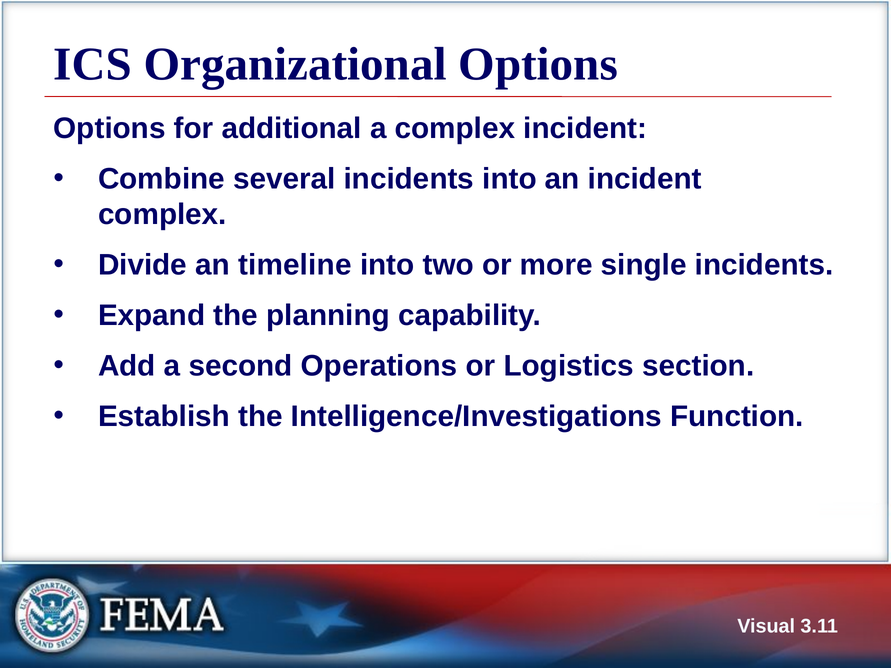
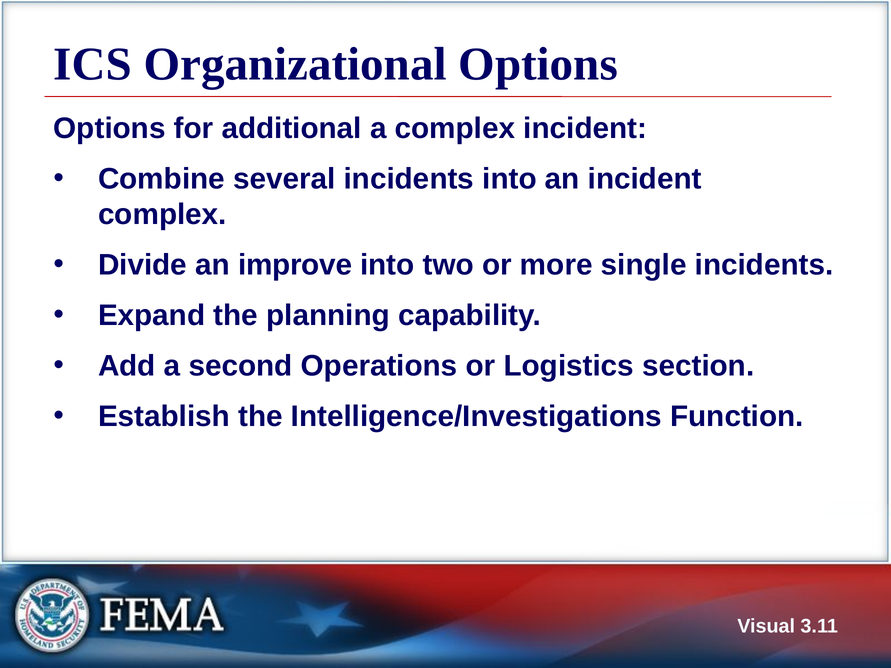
timeline: timeline -> improve (295, 265)
